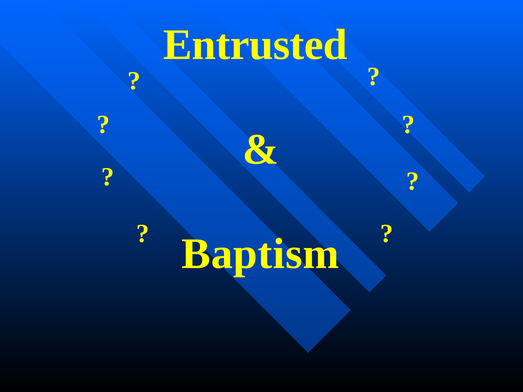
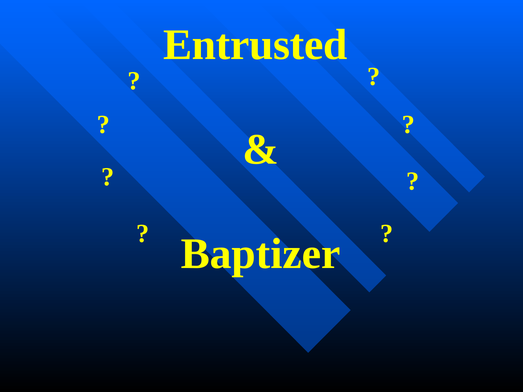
Baptism: Baptism -> Baptizer (261, 254)
